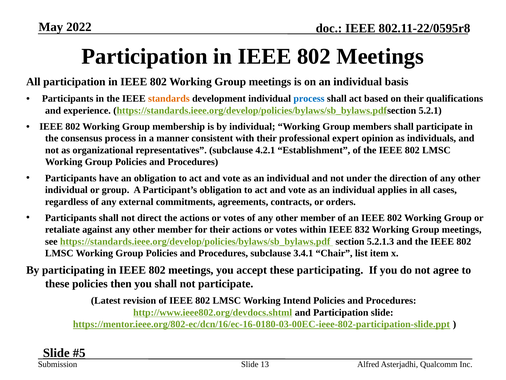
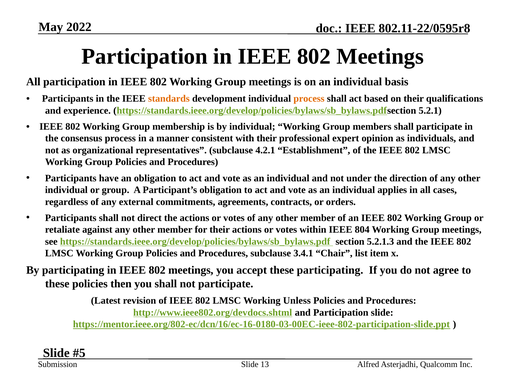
process colour: blue -> orange (309, 99)
832: 832 -> 804 (362, 229)
Intend: Intend -> Unless (297, 300)
